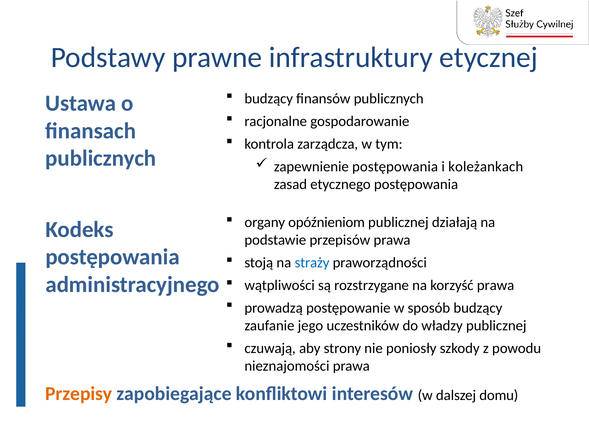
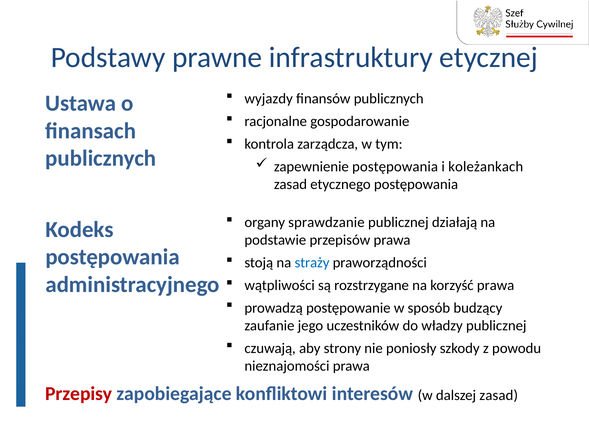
budzący: budzący -> wyjazdy (269, 99)
opóźnieniom: opóźnieniom -> sprawdzanie (326, 222)
Przepisy colour: orange -> red (79, 393)
dalszej domu: domu -> zasad (499, 395)
